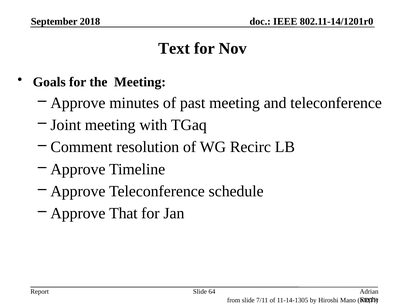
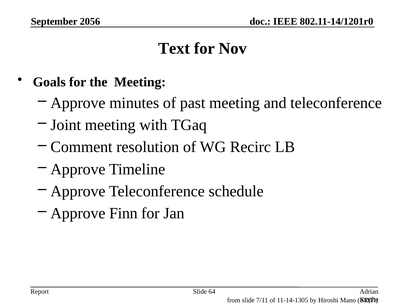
2018: 2018 -> 2056 (90, 22)
That: That -> Finn (123, 213)
